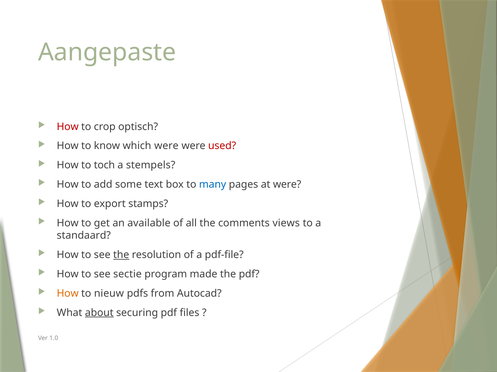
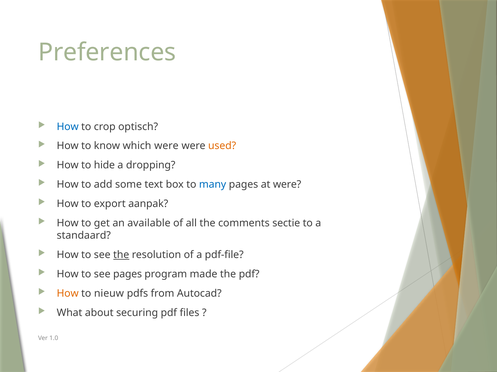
Aangepaste: Aangepaste -> Preferences (107, 52)
How colour: red -> blue (68, 127)
used colour: red -> orange (222, 146)
toch: toch -> hide (104, 166)
stempels: stempels -> dropping (151, 166)
stamps: stamps -> aanpak (148, 204)
views: views -> sectie (286, 224)
see sectie: sectie -> pages (128, 275)
about underline: present -> none (99, 313)
